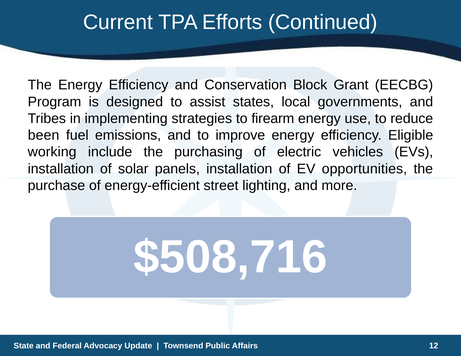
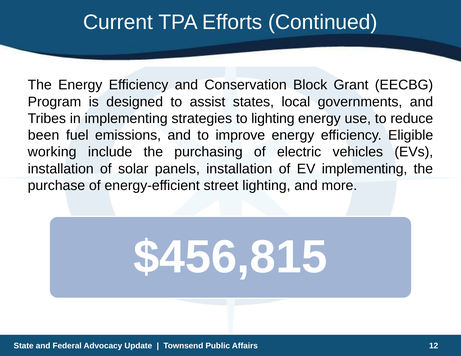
to firearm: firearm -> lighting (273, 119)
EV opportunities: opportunities -> implementing (365, 169)
$508,716: $508,716 -> $456,815 (230, 257)
